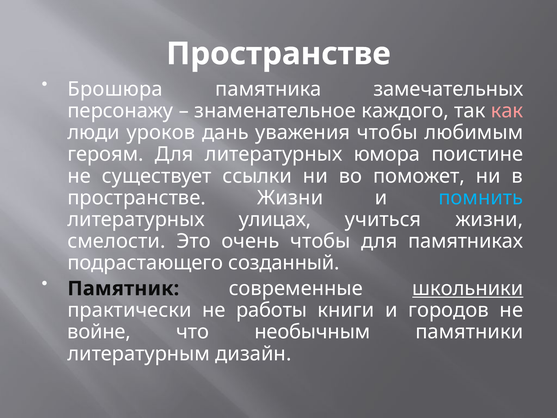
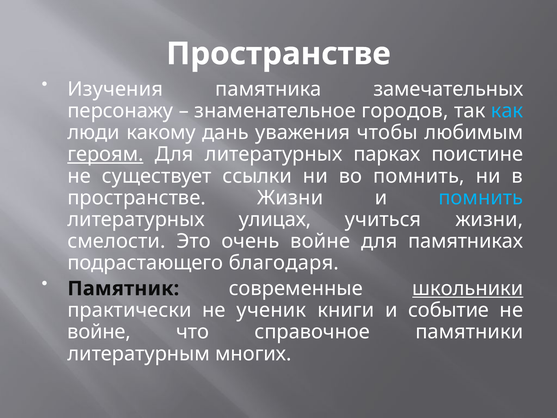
Брошюра: Брошюра -> Изучения (115, 89)
каждого: каждого -> городов (405, 111)
как colour: pink -> light blue (507, 111)
уроков: уроков -> какому (161, 133)
героям underline: none -> present (105, 154)
юмора: юмора -> парках (387, 154)
во поможет: поможет -> помнить (419, 176)
очень чтобы: чтобы -> войне (320, 241)
созданный: созданный -> благодаря (284, 263)
работы: работы -> ученик (271, 310)
городов: городов -> событие (449, 310)
необычным: необычным -> справочное (312, 332)
дизайн: дизайн -> многих (253, 354)
